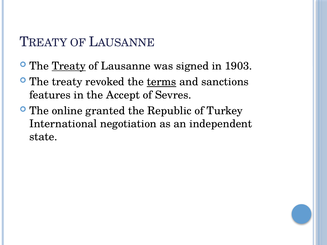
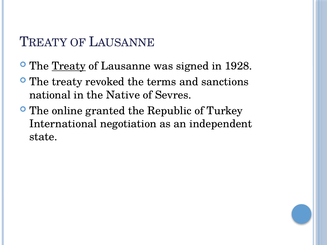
1903: 1903 -> 1928 (239, 66)
terms underline: present -> none (162, 82)
features: features -> national (50, 95)
Accept: Accept -> Native (123, 95)
